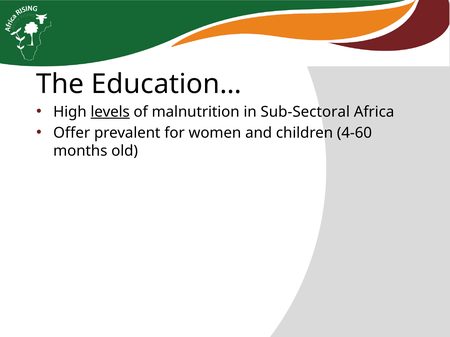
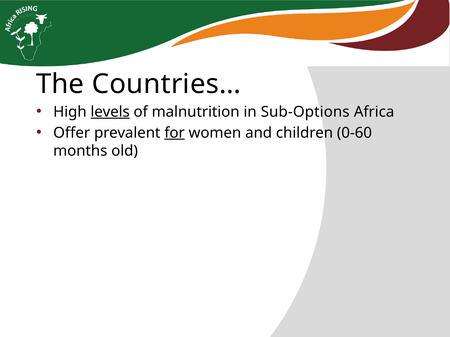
Education…: Education… -> Countries… (166, 84)
Sub-Sectoral: Sub-Sectoral -> Sub-Options (305, 112)
for underline: none -> present (175, 133)
4-60: 4-60 -> 0-60 (354, 133)
